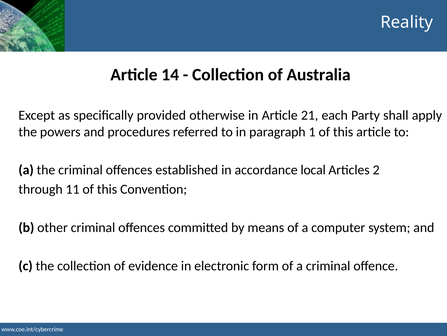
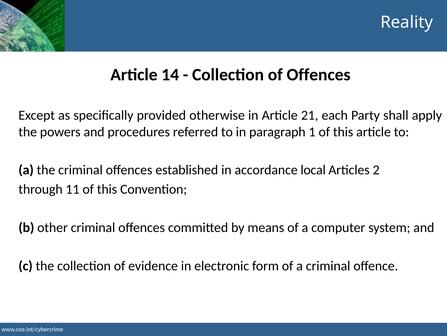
of Australia: Australia -> Offences (319, 75)
